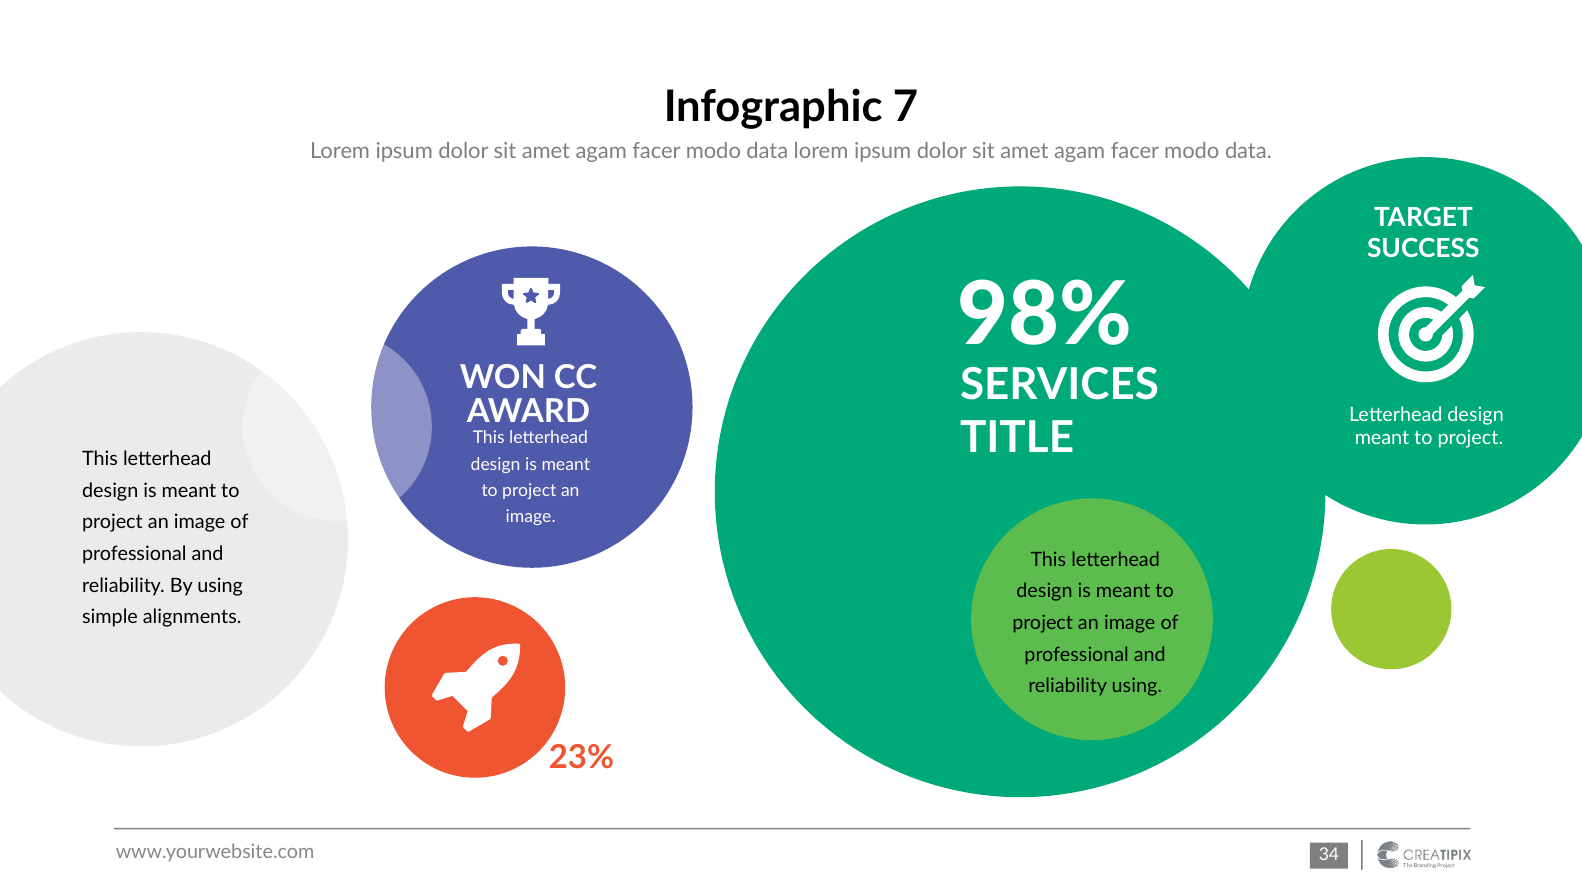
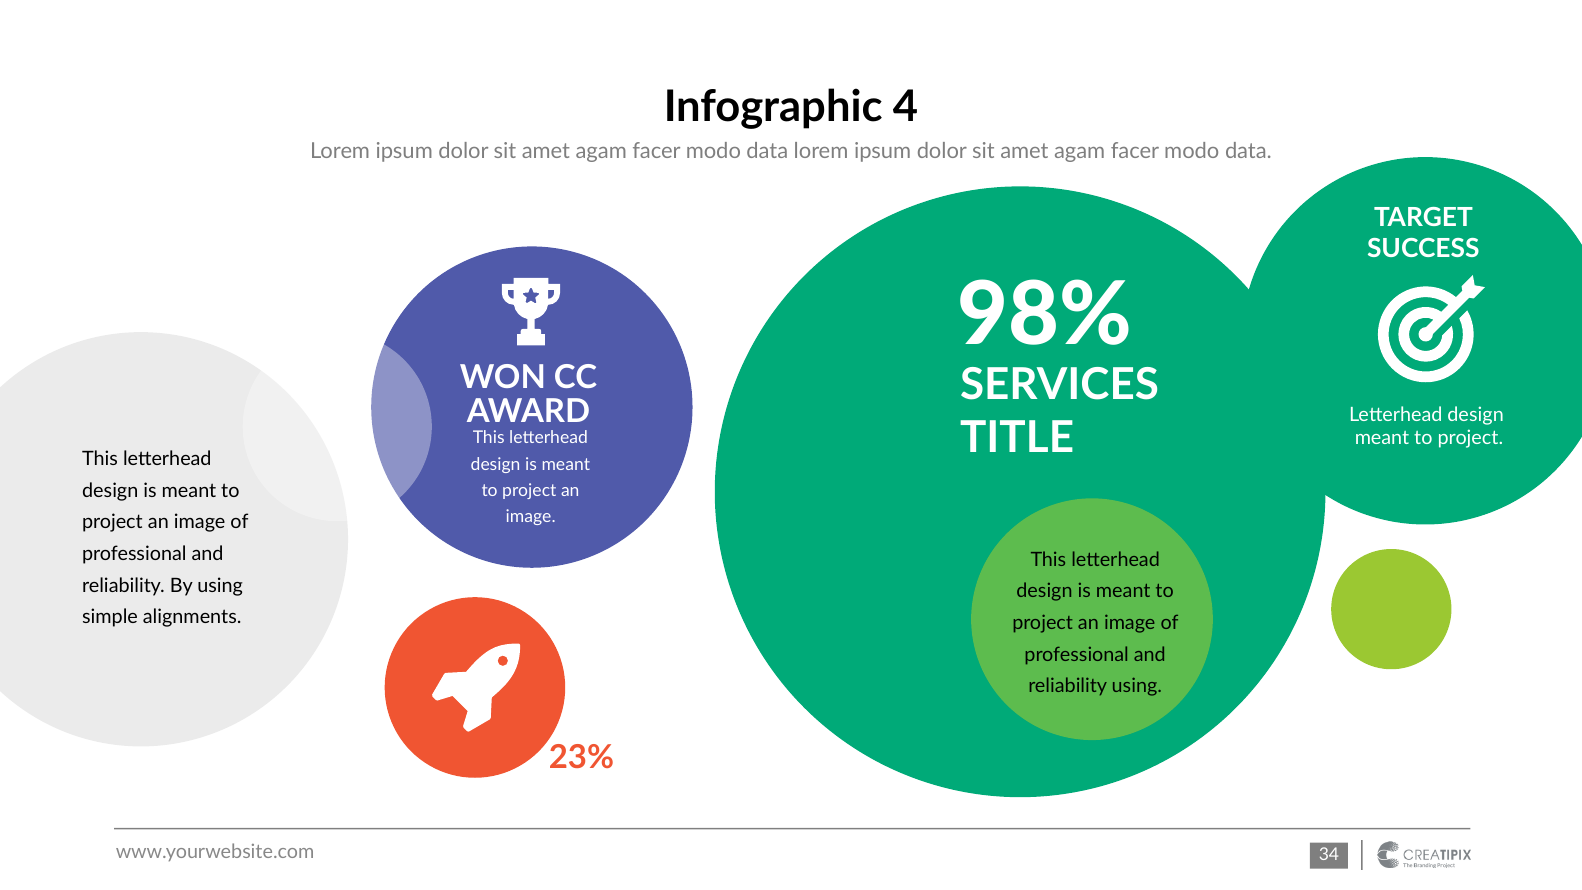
7: 7 -> 4 (906, 107)
